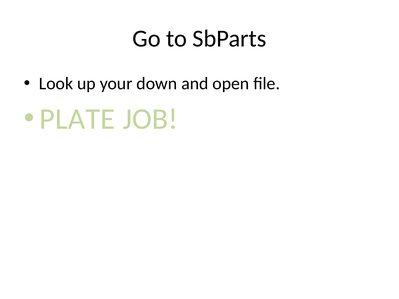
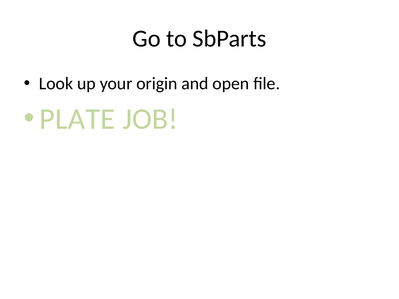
down: down -> origin (157, 84)
